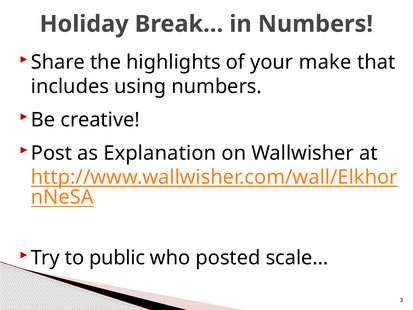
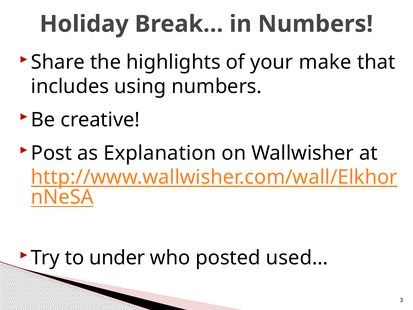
public: public -> under (117, 258)
scale…: scale… -> used… (297, 258)
